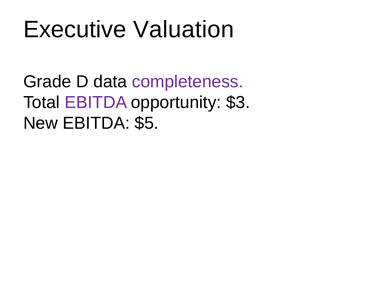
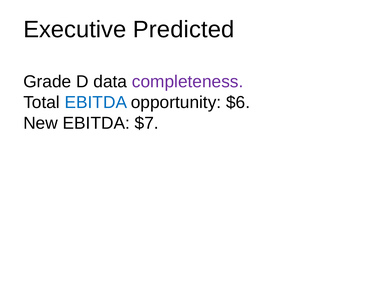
Valuation: Valuation -> Predicted (184, 30)
EBITDA colour: purple -> blue (96, 102)
$3: $3 -> $6 (238, 102)
$5: $5 -> $7 (147, 123)
